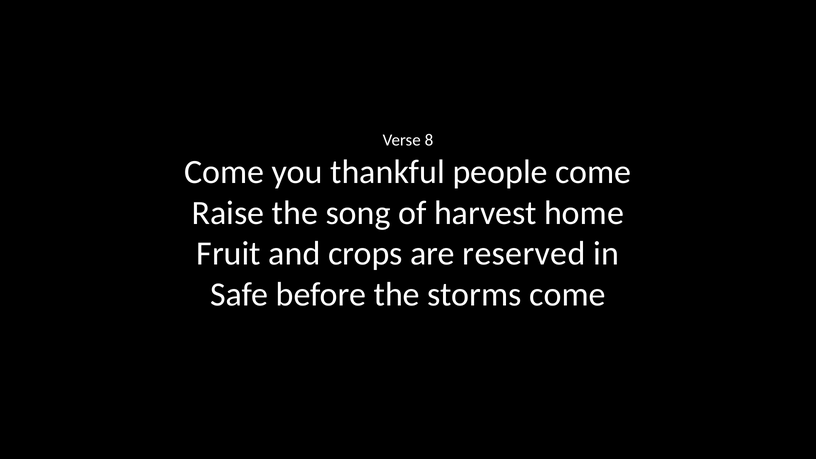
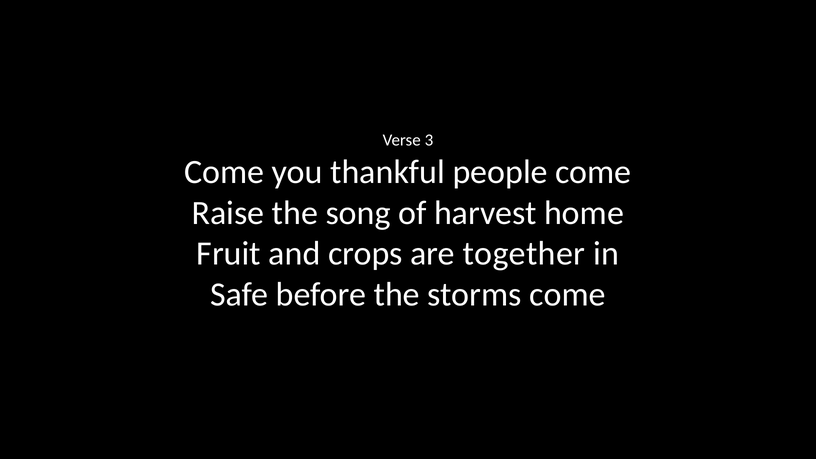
8: 8 -> 3 (429, 140)
reserved: reserved -> together (524, 254)
